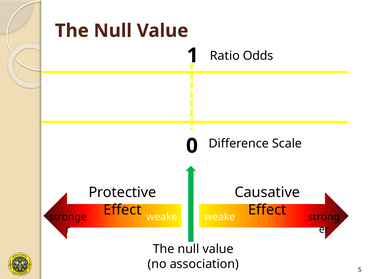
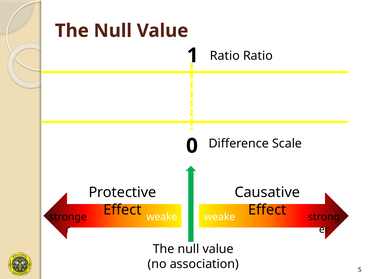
Ratio Odds: Odds -> Ratio (258, 56)
